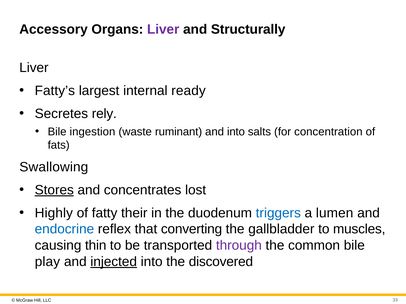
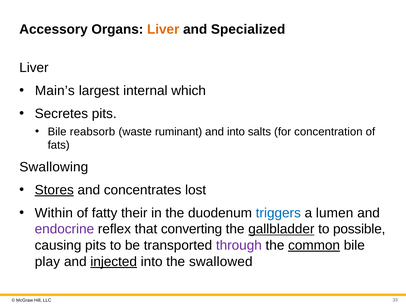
Liver colour: purple -> orange (163, 30)
Structurally: Structurally -> Specialized (248, 30)
Fatty’s: Fatty’s -> Main’s (55, 91)
ready: ready -> which (189, 91)
Secretes rely: rely -> pits (104, 114)
ingestion: ingestion -> reabsorb (92, 132)
Highly: Highly -> Within (54, 213)
endocrine colour: blue -> purple (64, 230)
gallbladder underline: none -> present (281, 230)
muscles: muscles -> possible (359, 230)
causing thin: thin -> pits (96, 246)
common underline: none -> present (314, 246)
discovered: discovered -> swallowed (221, 262)
